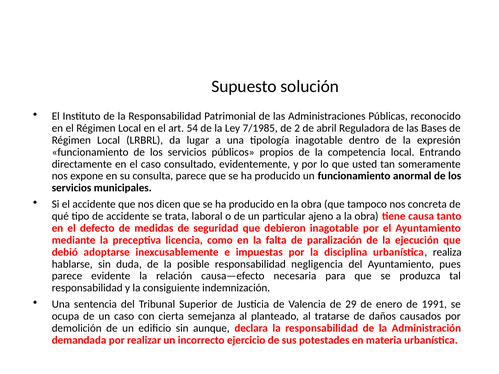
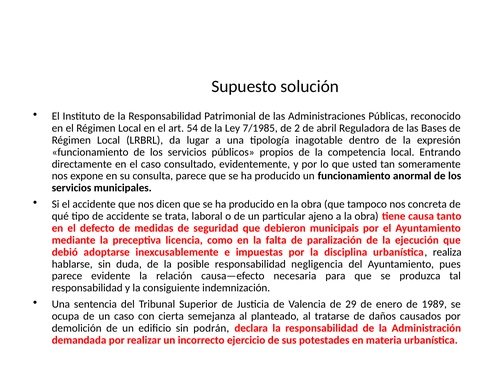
debieron inagotable: inagotable -> municipais (334, 228)
1991: 1991 -> 1989 (434, 304)
aunque: aunque -> podrán (211, 328)
